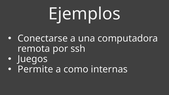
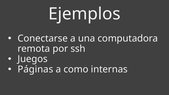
Permite: Permite -> Páginas (35, 69)
